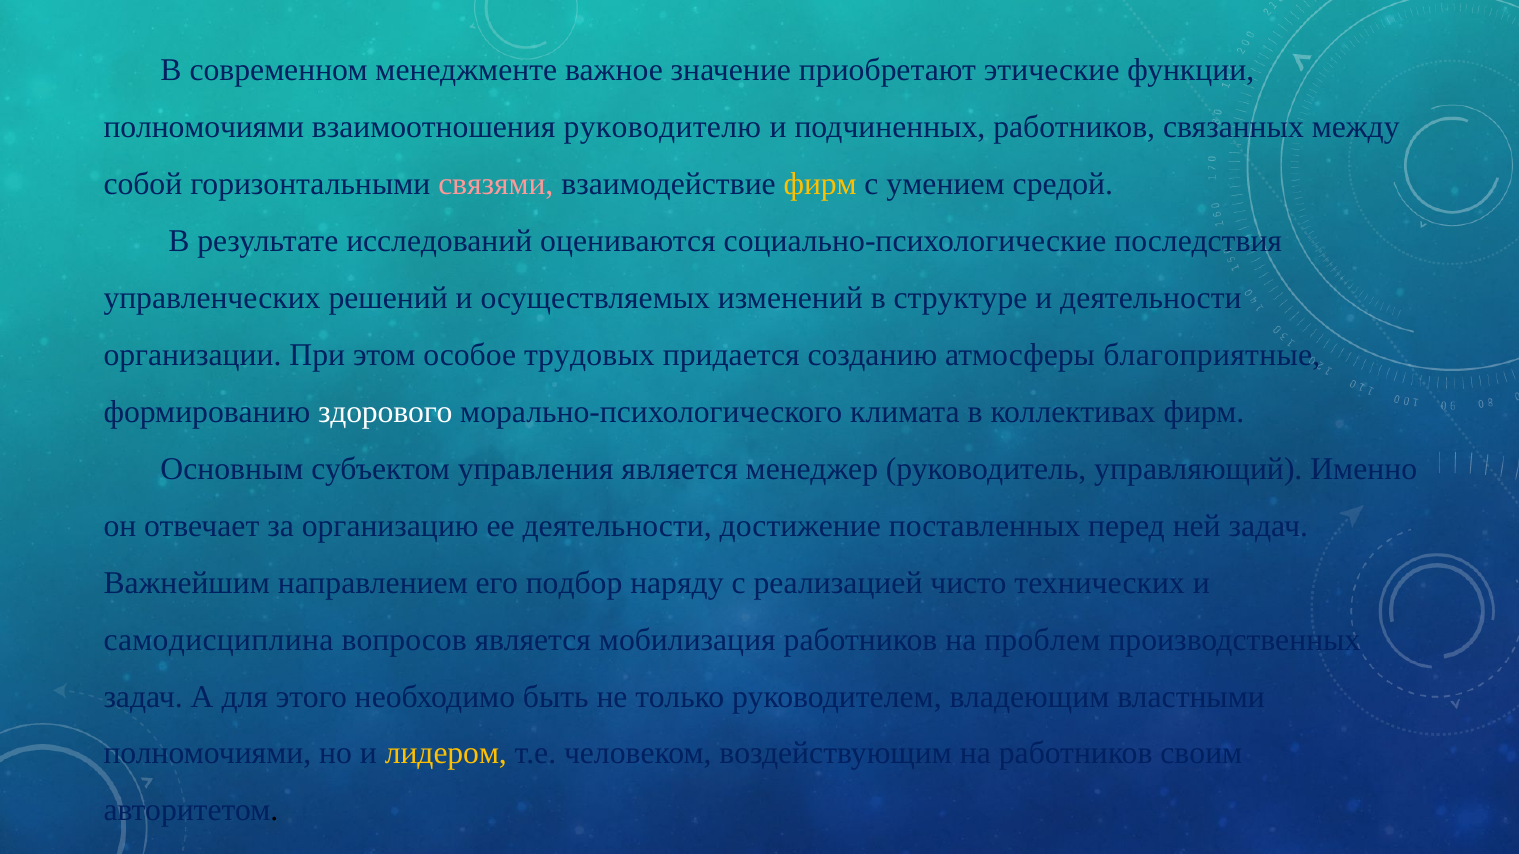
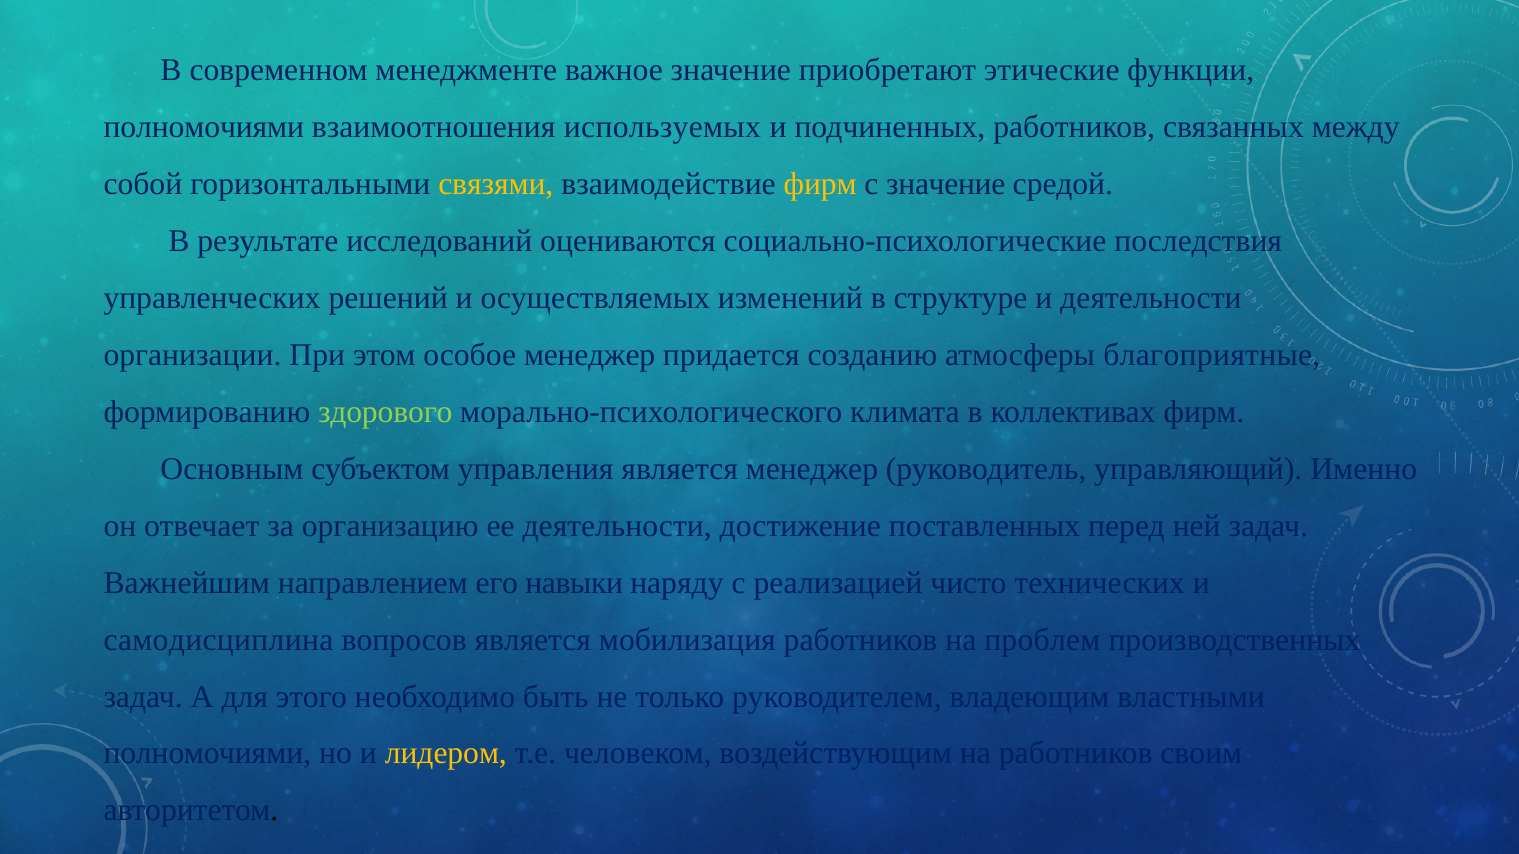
руководителю: руководителю -> используемых (662, 127)
связями colour: pink -> yellow (496, 184)
с умением: умением -> значение (946, 184)
особое трудовых: трудовых -> менеджер (590, 355)
здорового colour: white -> light green (385, 412)
подбор: подбор -> навыки (574, 583)
